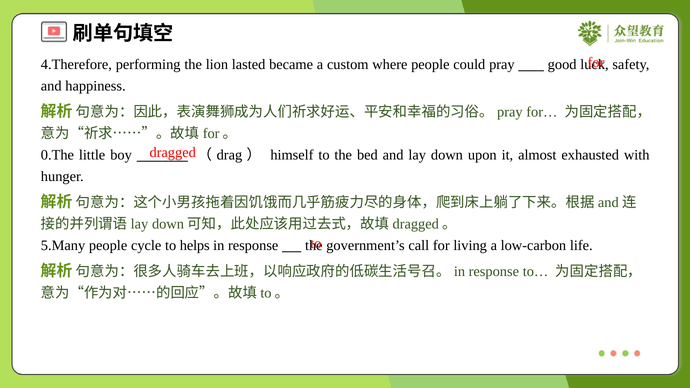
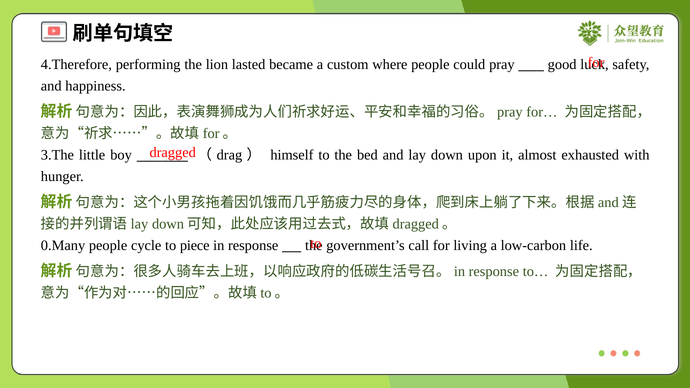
0.The: 0.The -> 3.The (57, 155)
5.Many: 5.Many -> 0.Many (63, 245)
helps: helps -> piece (195, 245)
